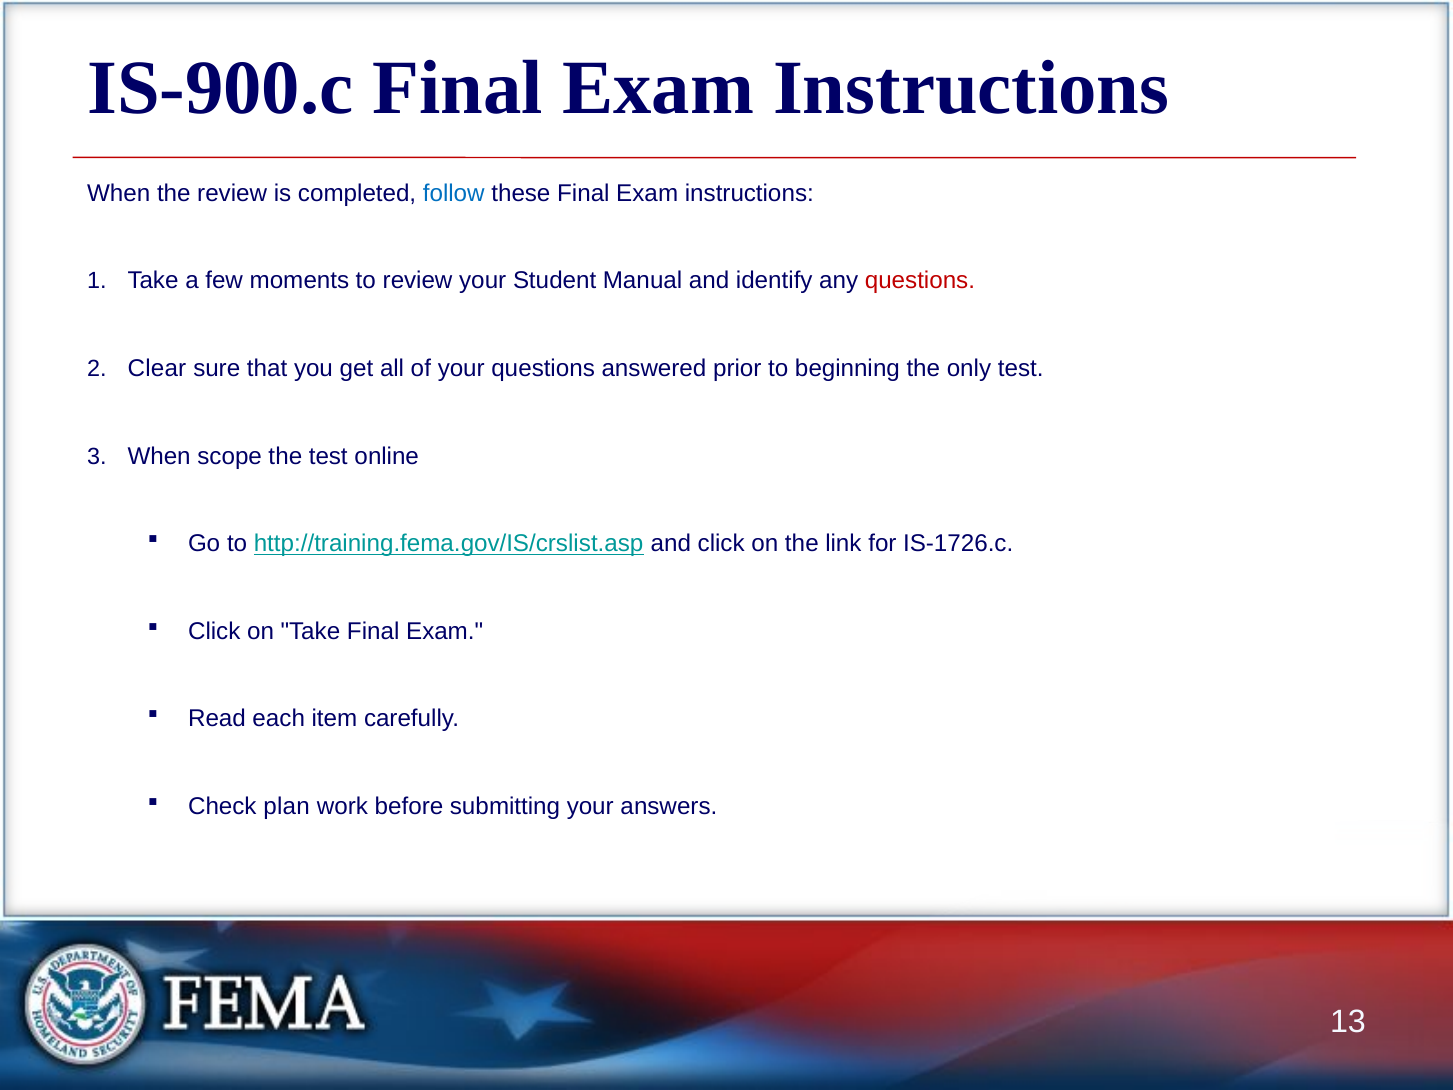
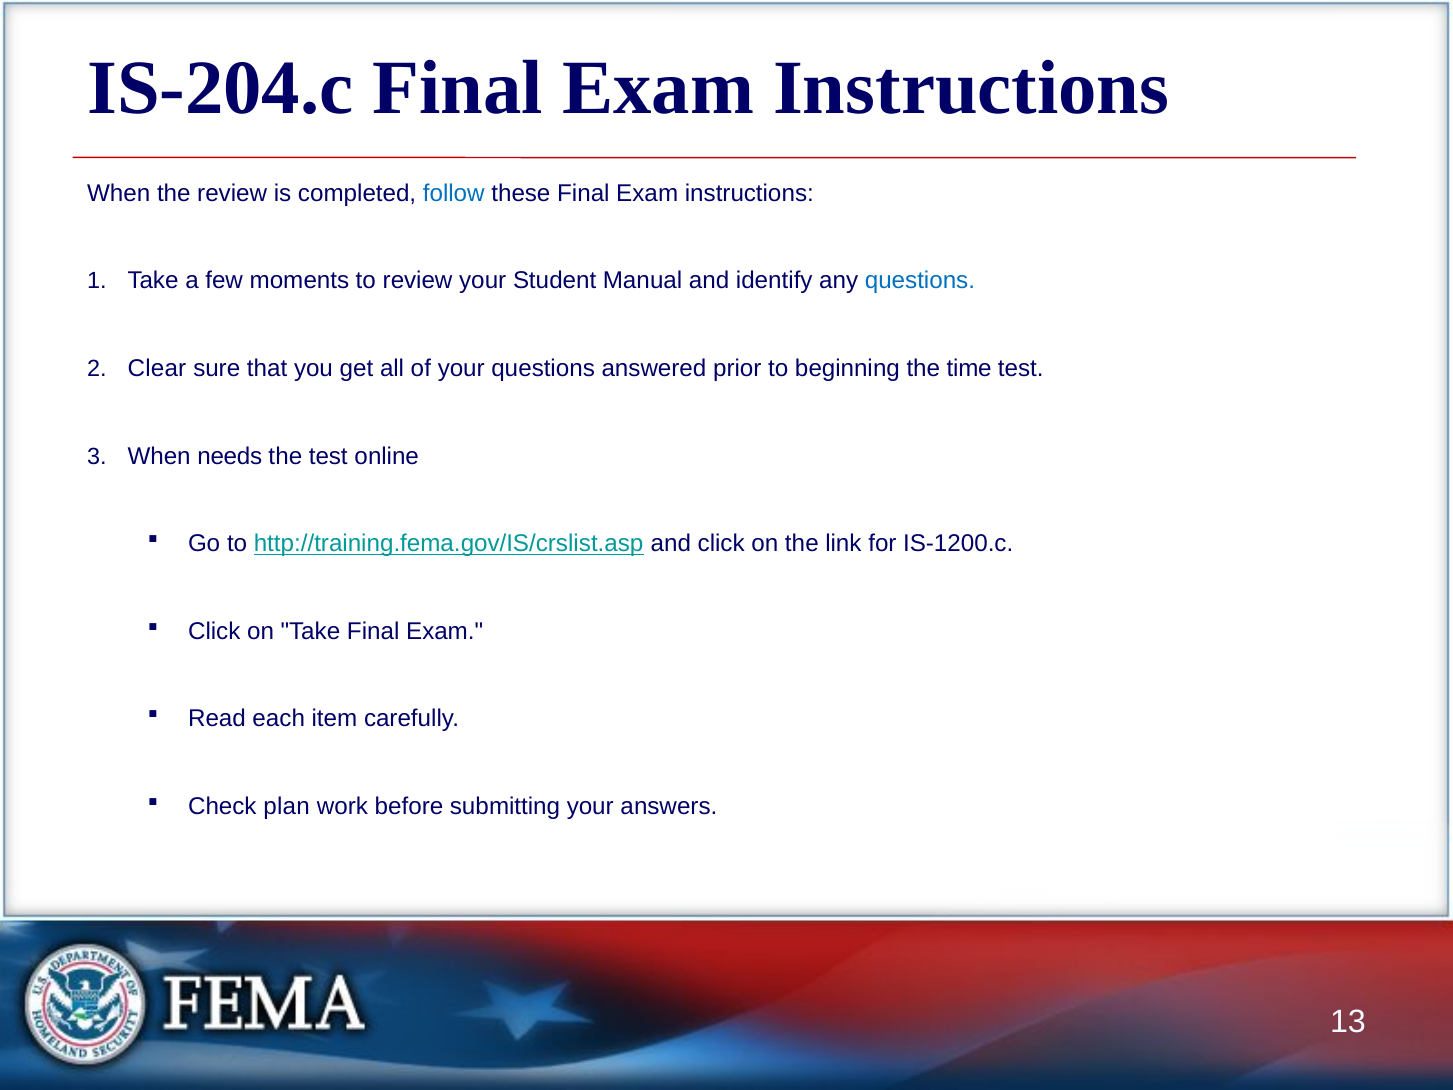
IS-900.c: IS-900.c -> IS-204.c (220, 88)
questions colour: red -> blue (920, 281)
only: only -> time (969, 368)
scope: scope -> needs (230, 456)
IS-1726.c: IS-1726.c -> IS-1200.c (958, 544)
